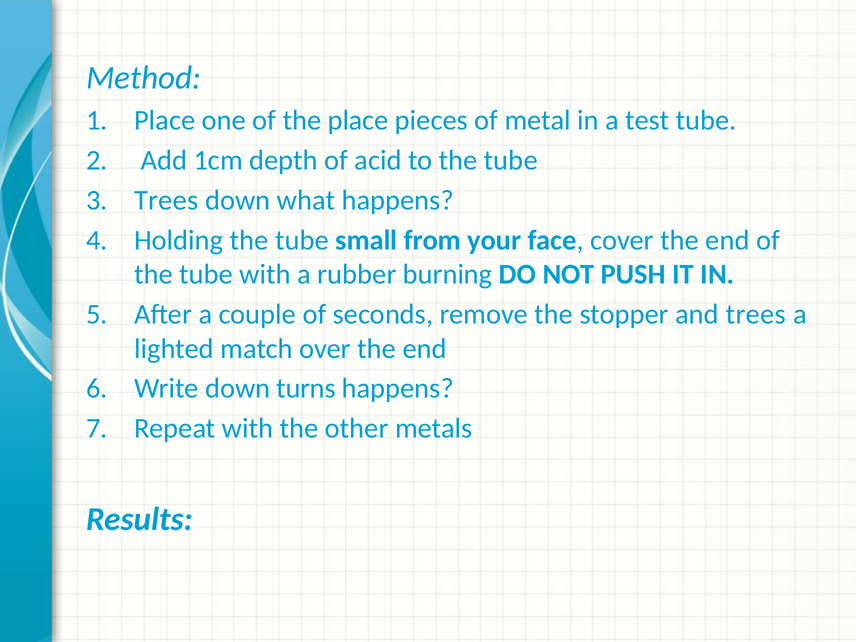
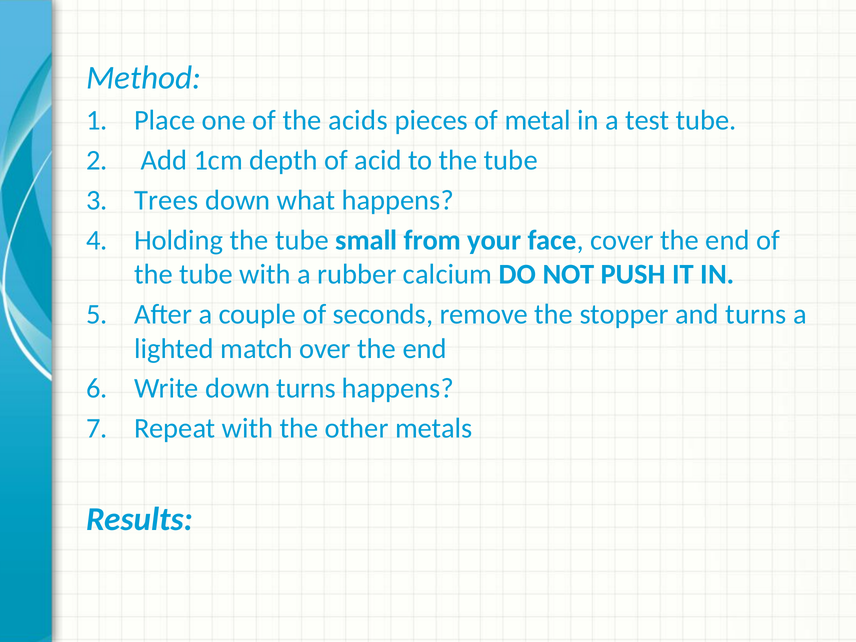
the place: place -> acids (358, 120)
burning: burning -> calcium (448, 274)
and trees: trees -> turns (756, 314)
